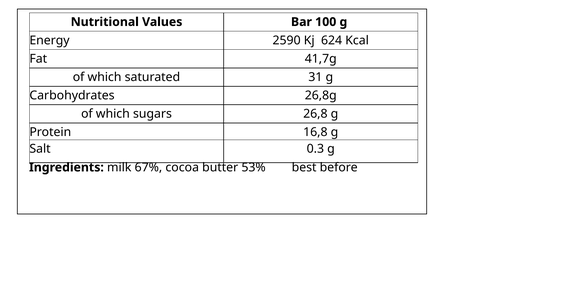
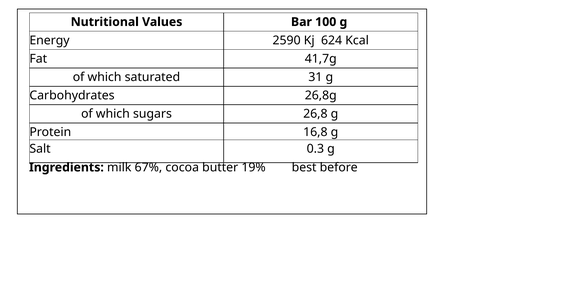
53%: 53% -> 19% (254, 168)
